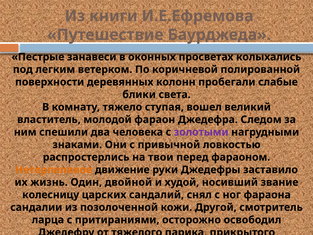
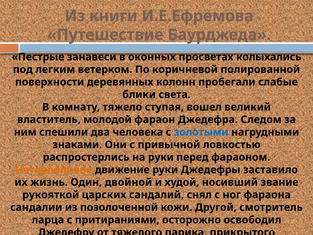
золотыми colour: purple -> blue (201, 132)
на твои: твои -> руки (161, 157)
колесницу: колесницу -> рукояткой (51, 195)
